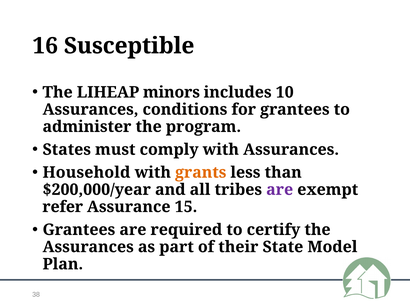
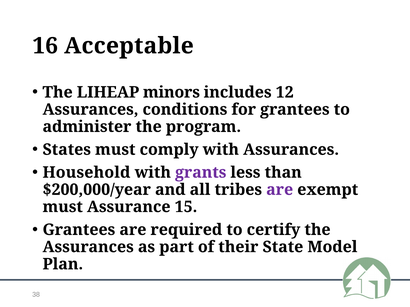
Susceptible: Susceptible -> Acceptable (129, 46)
10: 10 -> 12 (285, 92)
grants colour: orange -> purple (201, 173)
refer: refer -> must (63, 207)
